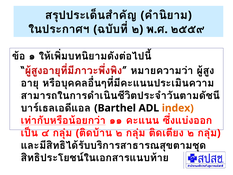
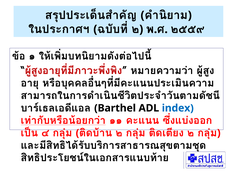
index colour: orange -> blue (178, 108)
